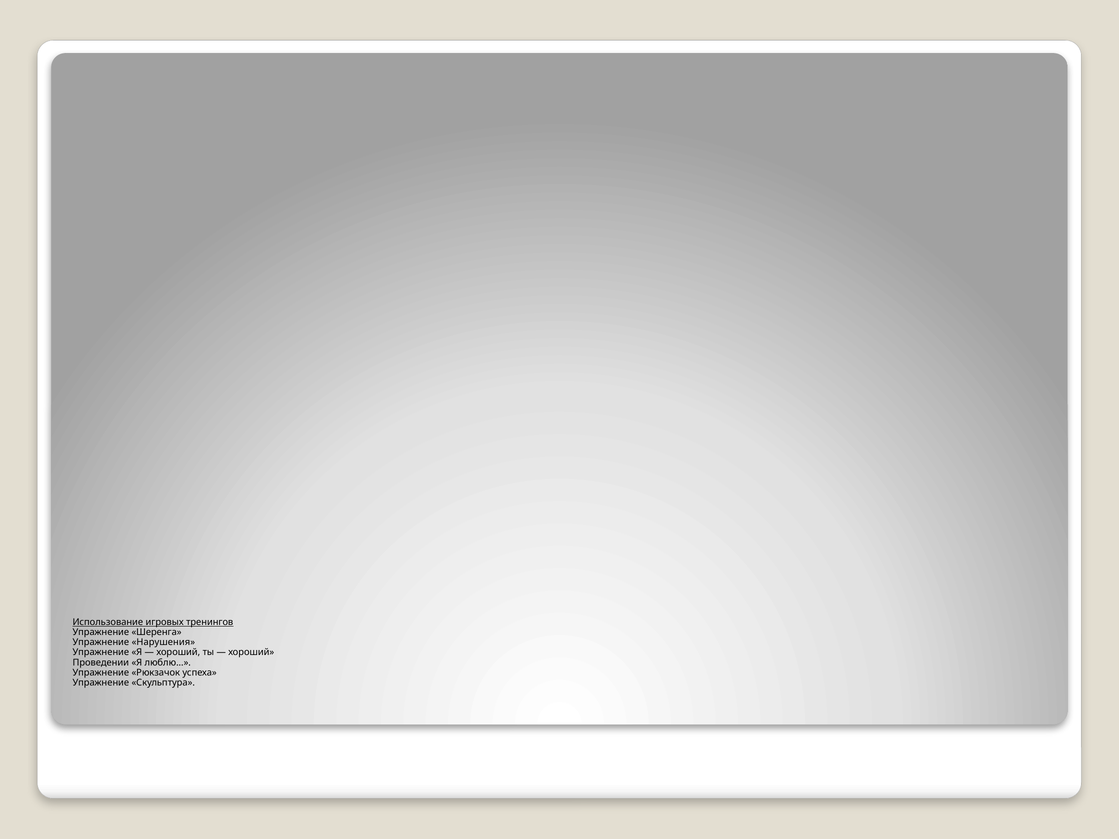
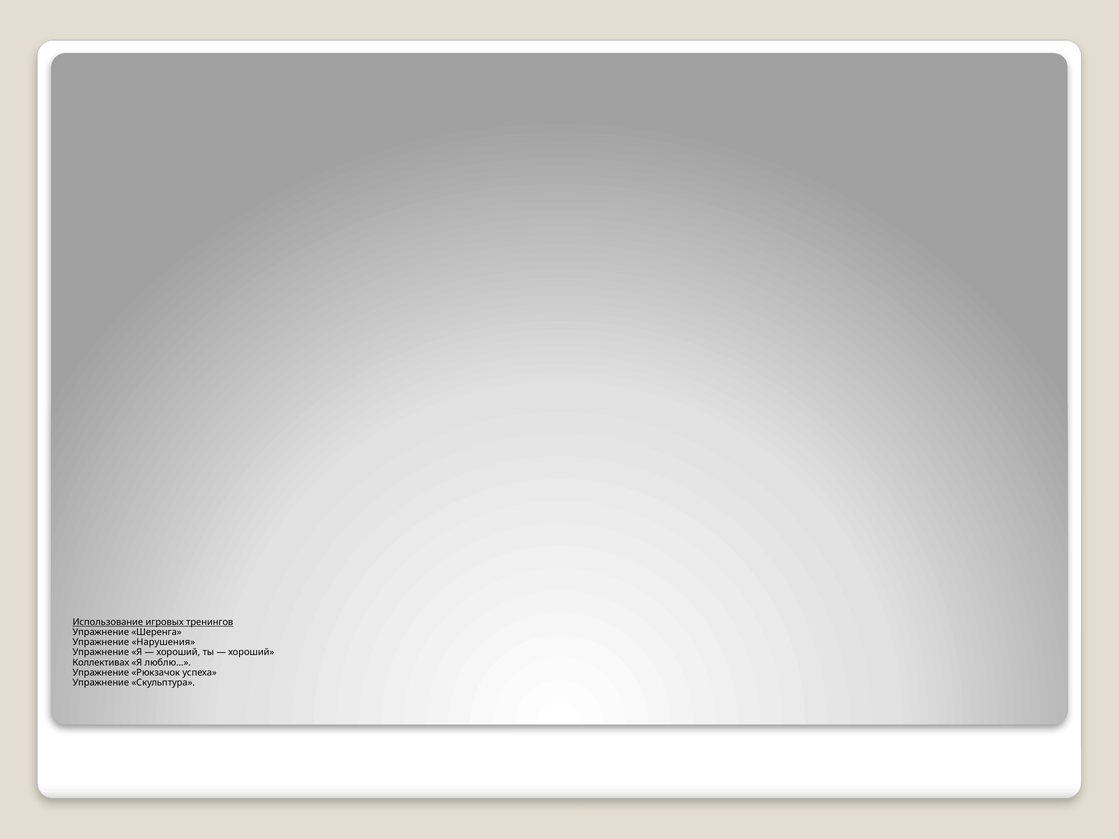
Проведении: Проведении -> Коллективах (101, 663)
